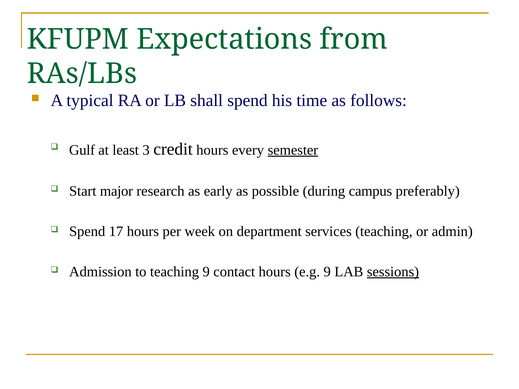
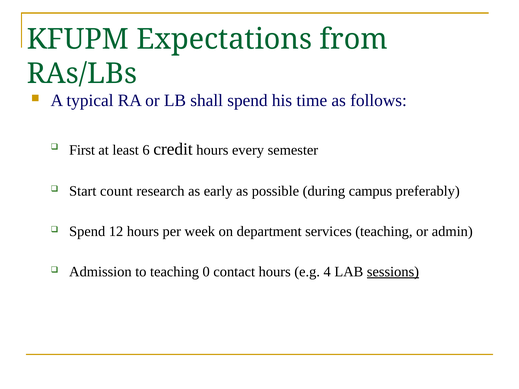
Gulf: Gulf -> First (82, 150)
3: 3 -> 6 (146, 150)
semester underline: present -> none (293, 150)
major: major -> count (116, 191)
17: 17 -> 12 (116, 231)
teaching 9: 9 -> 0 (206, 272)
e.g 9: 9 -> 4 (327, 272)
